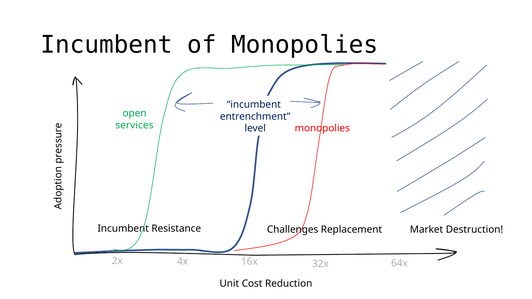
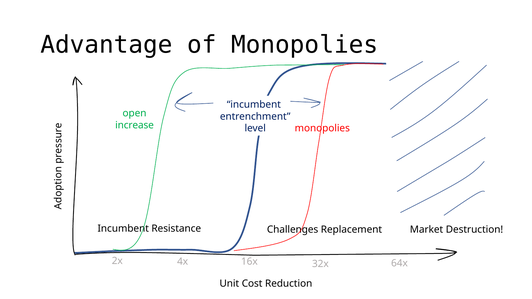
Incumbent: Incumbent -> Advantage (107, 45)
services: services -> increase (135, 125)
